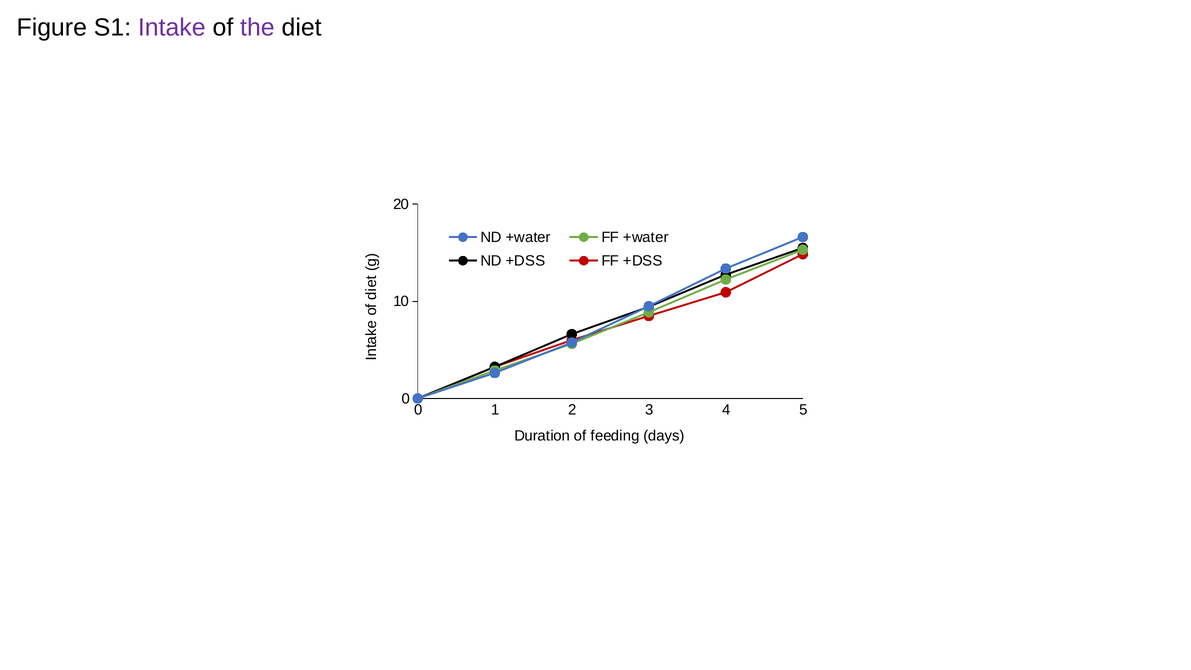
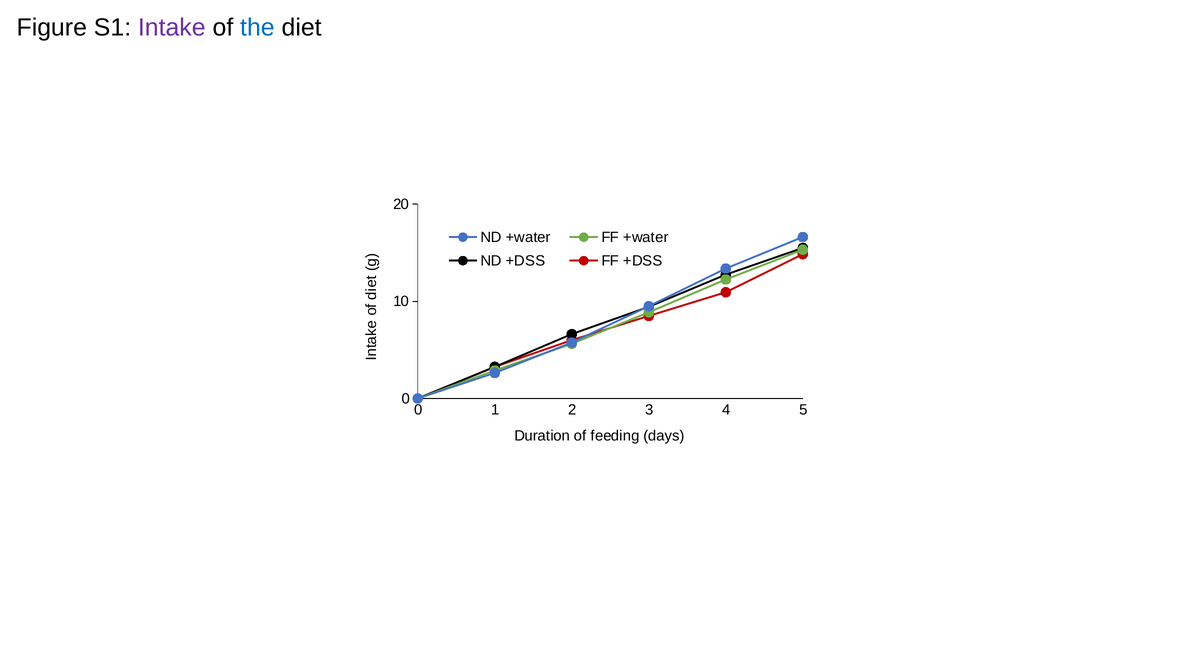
the colour: purple -> blue (257, 27)
